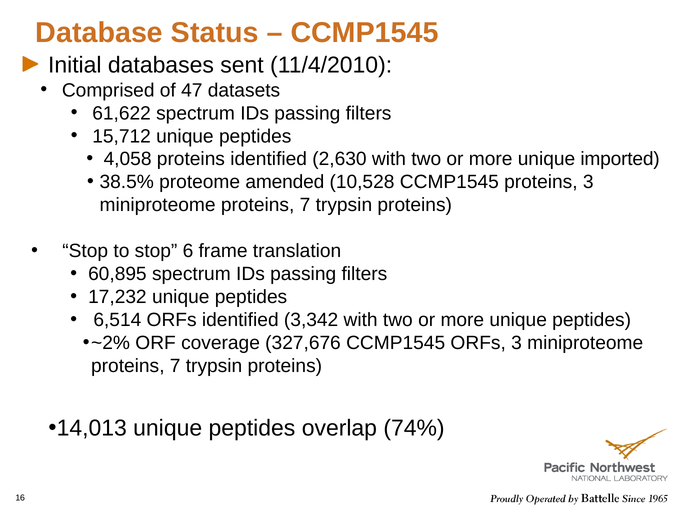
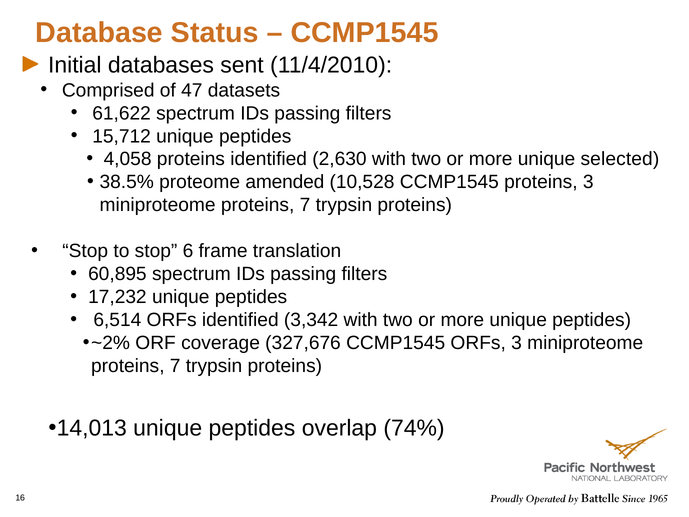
imported: imported -> selected (620, 159)
